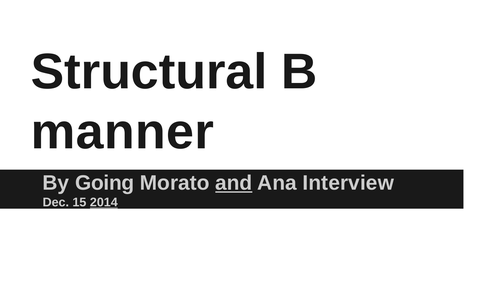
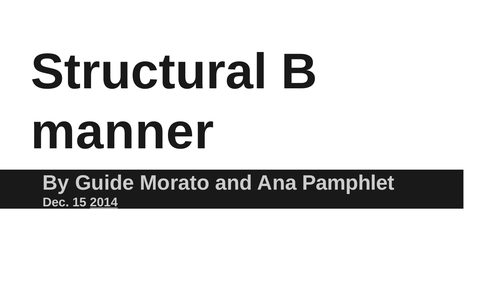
Going: Going -> Guide (105, 183)
and underline: present -> none (234, 183)
Interview: Interview -> Pamphlet (348, 183)
